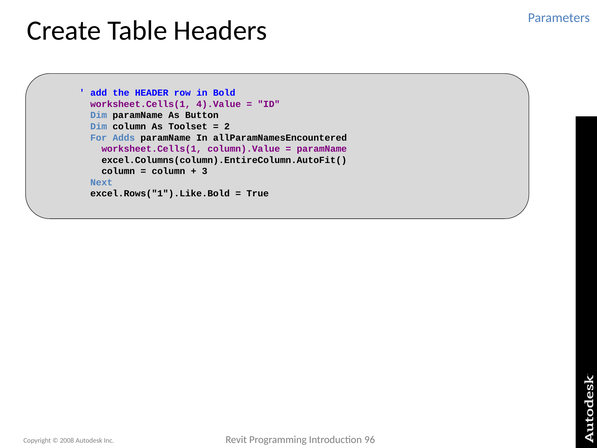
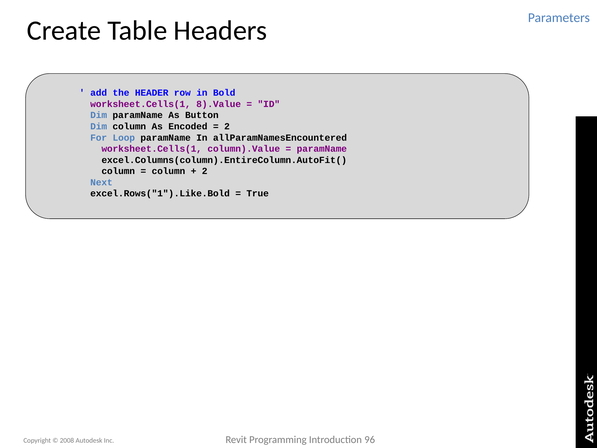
4).Value: 4).Value -> 8).Value (219, 104)
Toolset: Toolset -> Encoded (188, 126)
Adds: Adds -> Loop (124, 138)
3: 3 -> 2 (205, 171)
